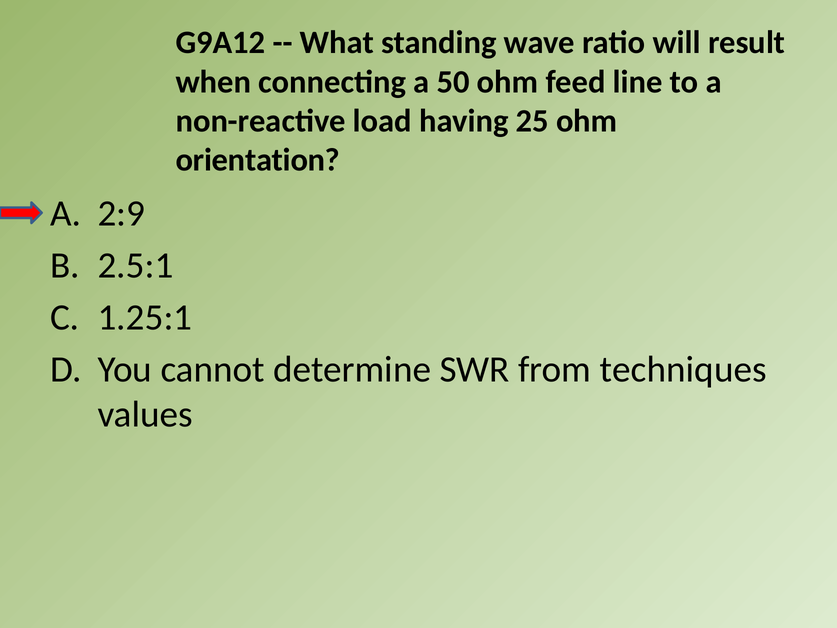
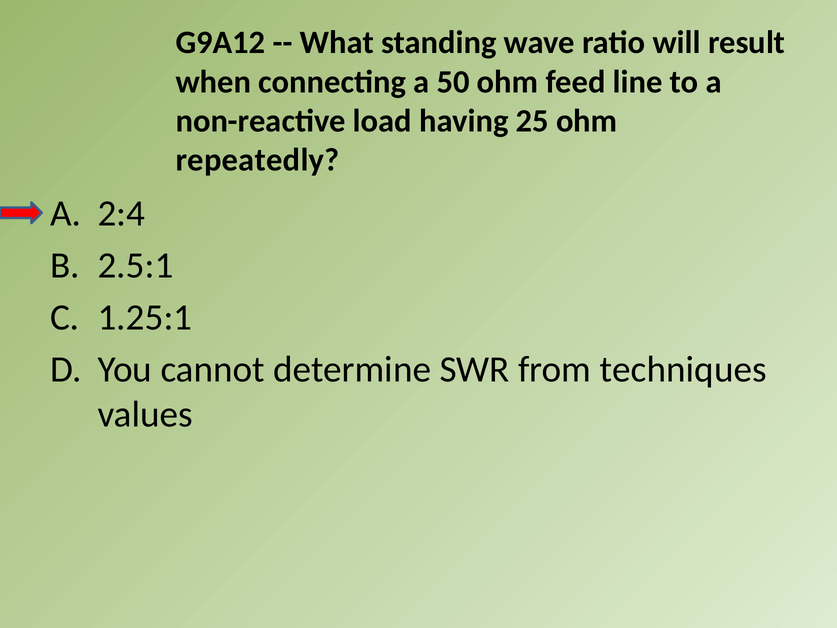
orientation: orientation -> repeatedly (258, 160)
2:9: 2:9 -> 2:4 (121, 213)
